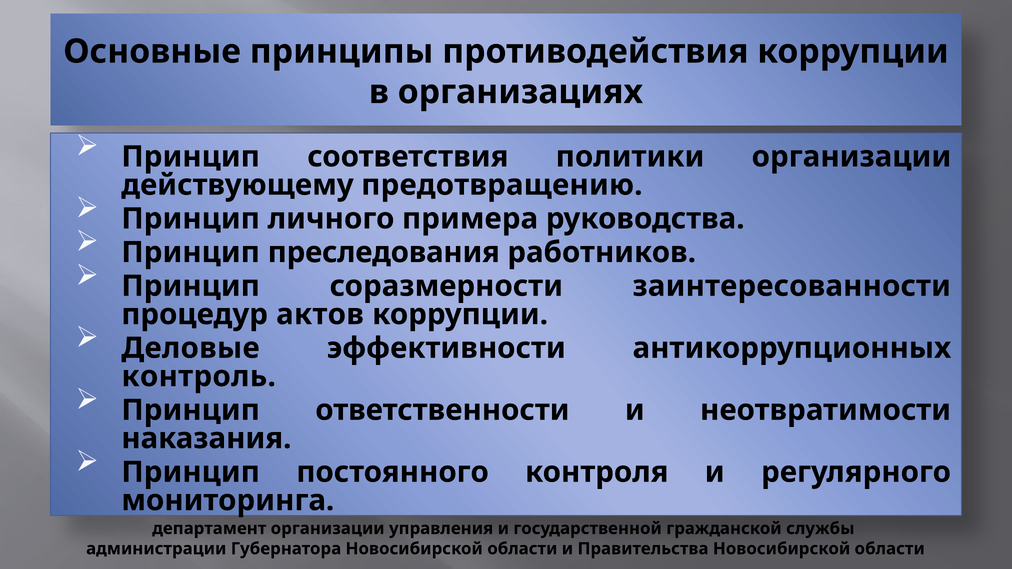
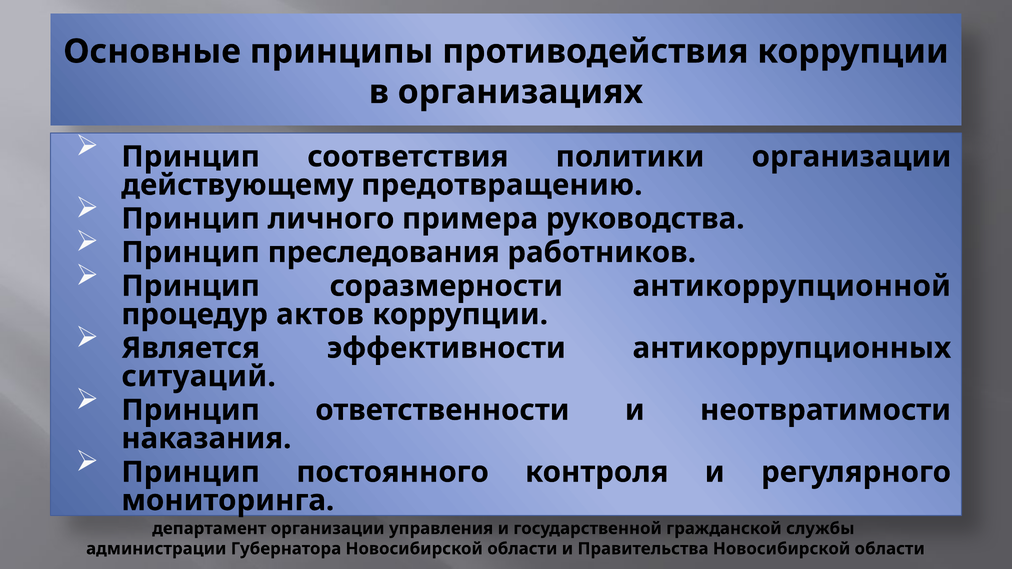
заинтересованности: заинтересованности -> антикоррупционной (792, 286)
Деловые: Деловые -> Является (191, 348)
контроль: контроль -> ситуаций (199, 377)
